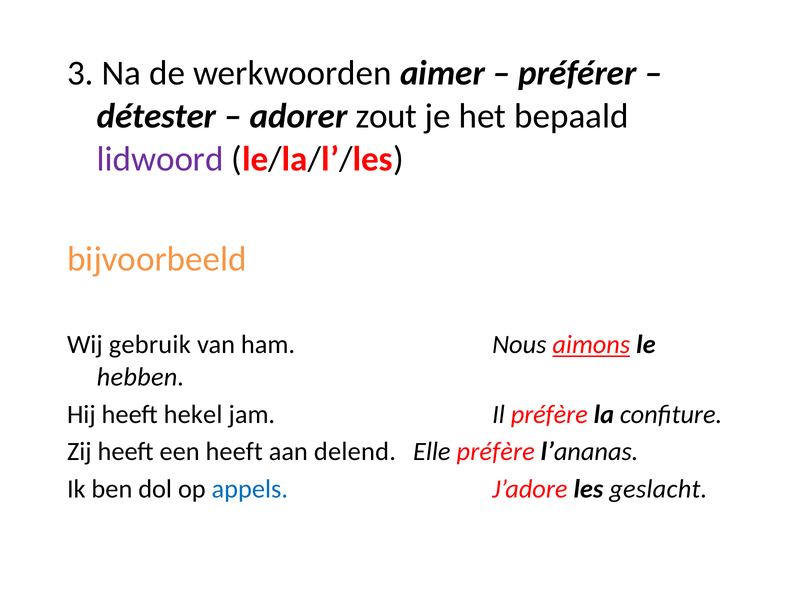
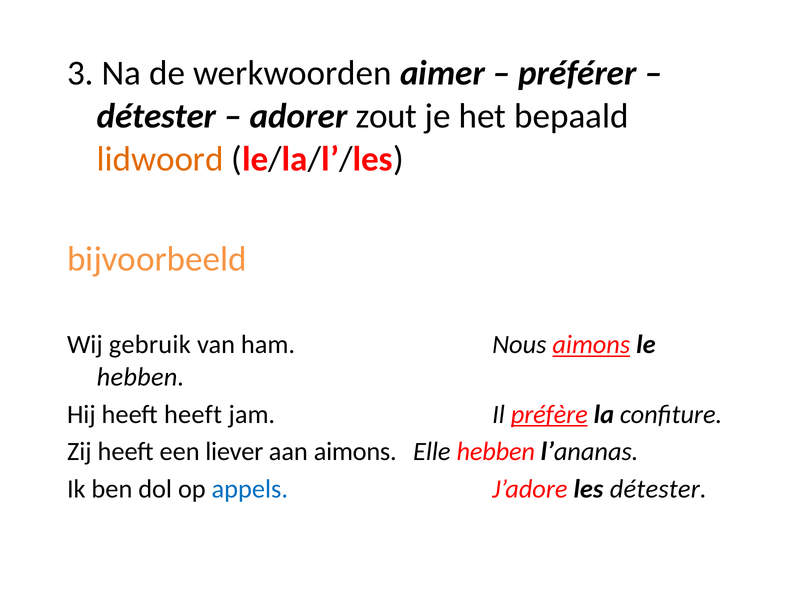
lidwoord colour: purple -> orange (160, 159)
heeft hekel: hekel -> heeft (193, 415)
préfère underline: none -> present (549, 415)
een heeft: heeft -> liever (234, 452)
aan delend: delend -> aimons (355, 452)
Elle préfère: préfère -> hebben (496, 452)
les geslacht: geslacht -> détester (658, 489)
